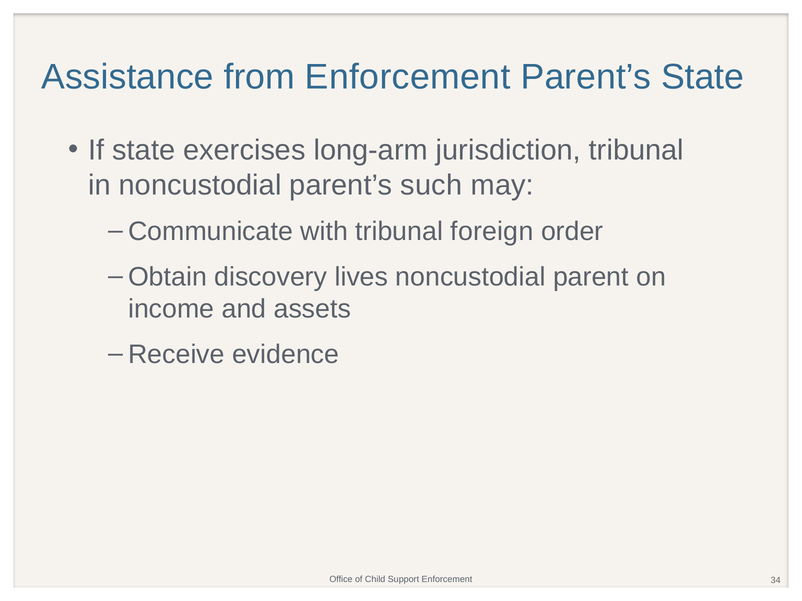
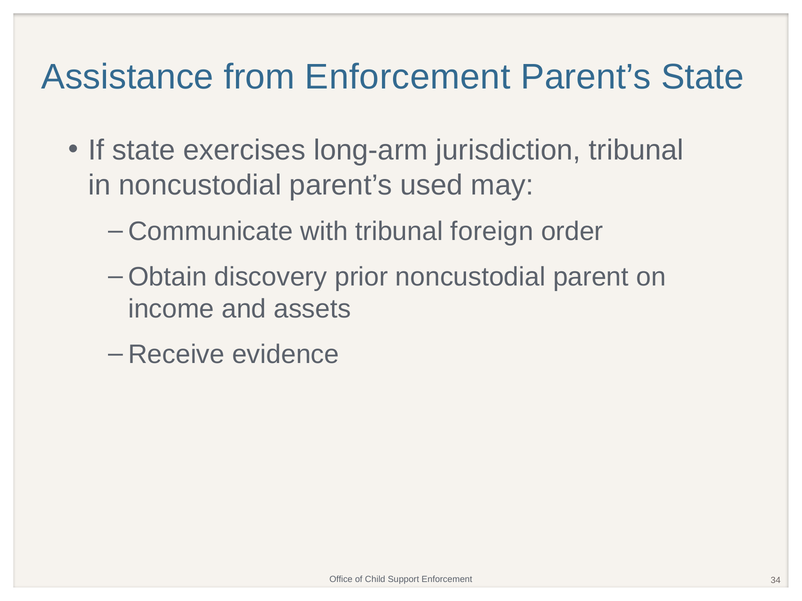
such: such -> used (431, 185)
lives: lives -> prior (361, 277)
